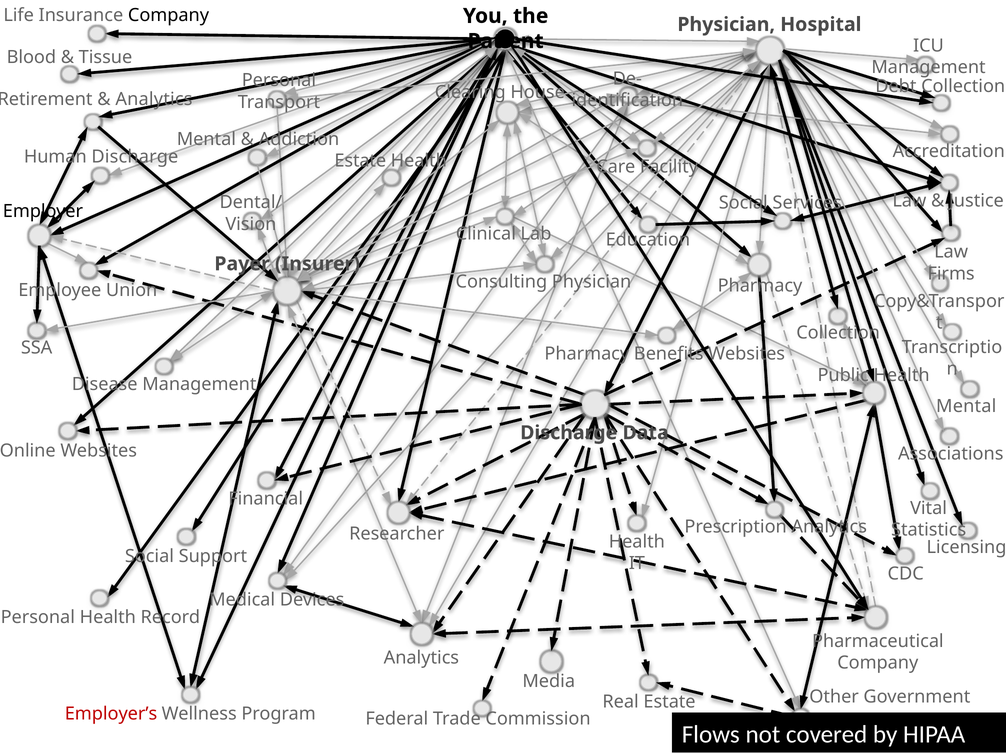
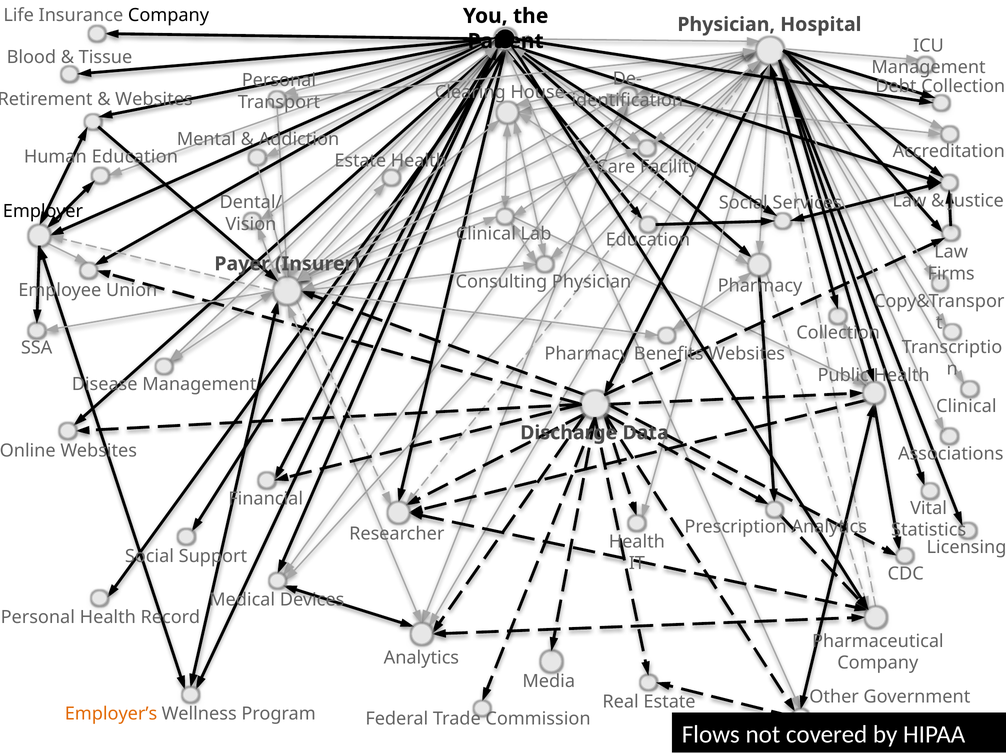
Analytics: Analytics -> Websites (154, 99)
Human Discharge: Discharge -> Education (135, 157)
Mental: Mental -> Clinical (966, 407)
Employer’s colour: red -> orange (111, 714)
